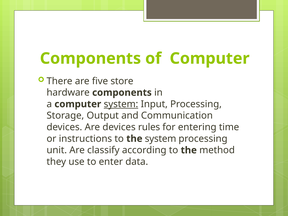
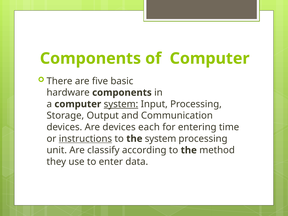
store: store -> basic (122, 81)
rules: rules -> each (149, 127)
instructions underline: none -> present (85, 139)
